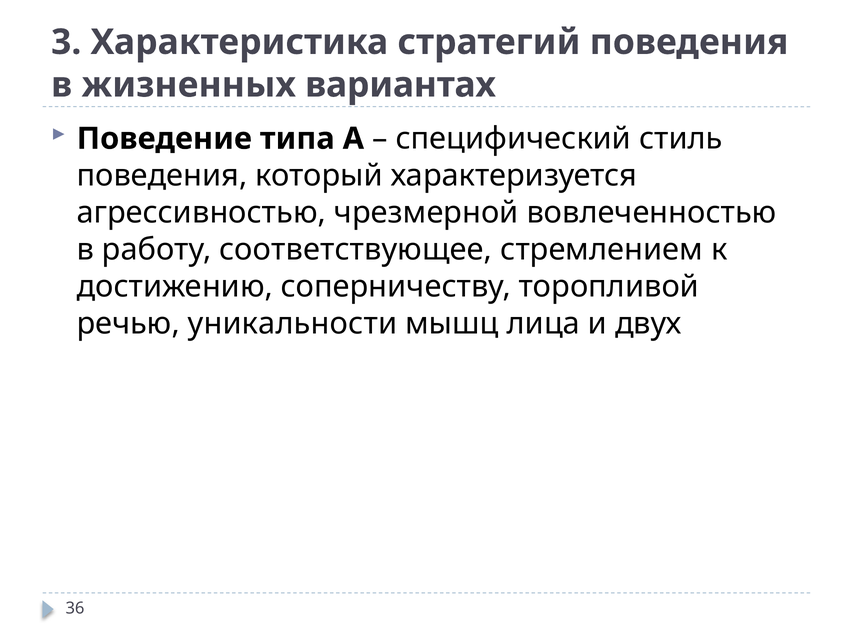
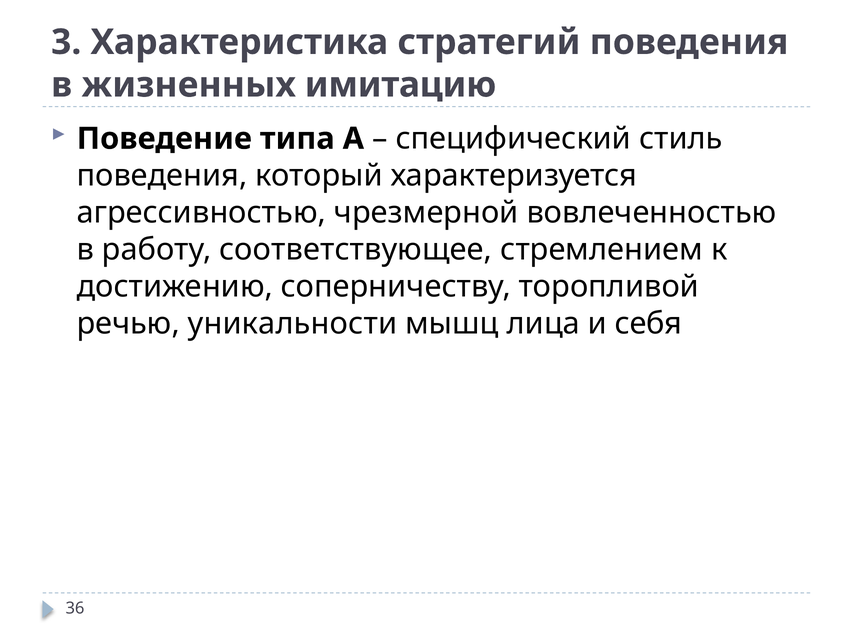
вариантах: вариантах -> имитацию (401, 85)
двух: двух -> себя (648, 323)
